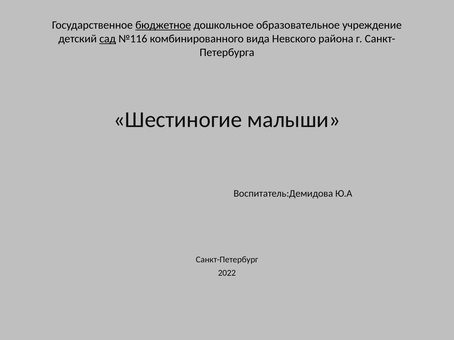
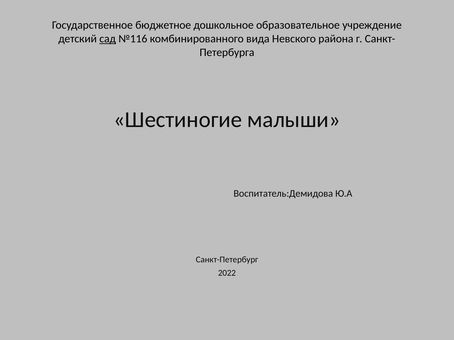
бюджетное underline: present -> none (163, 25)
